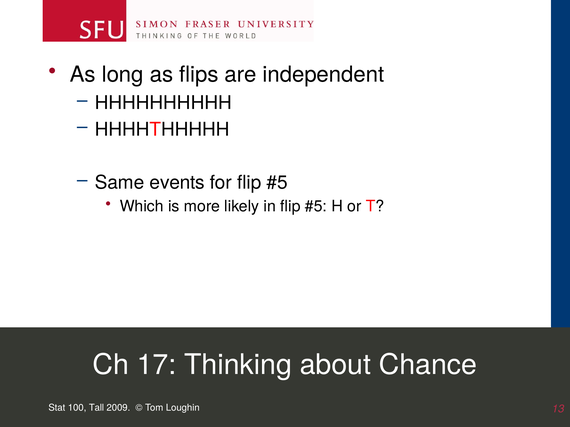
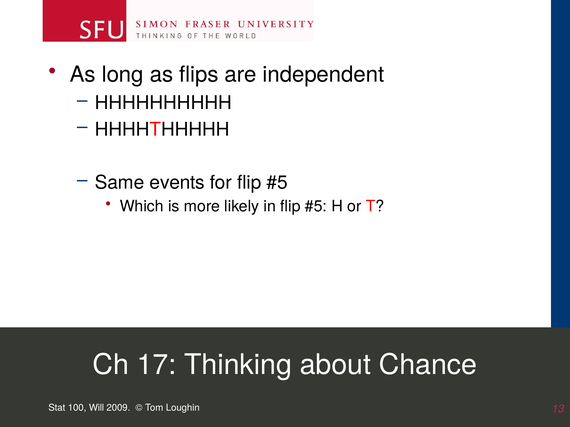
Tall: Tall -> Will (96, 408)
